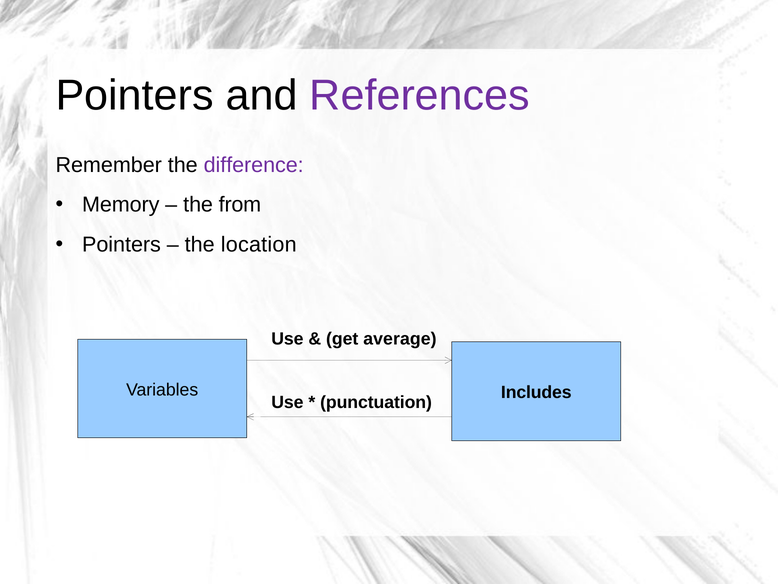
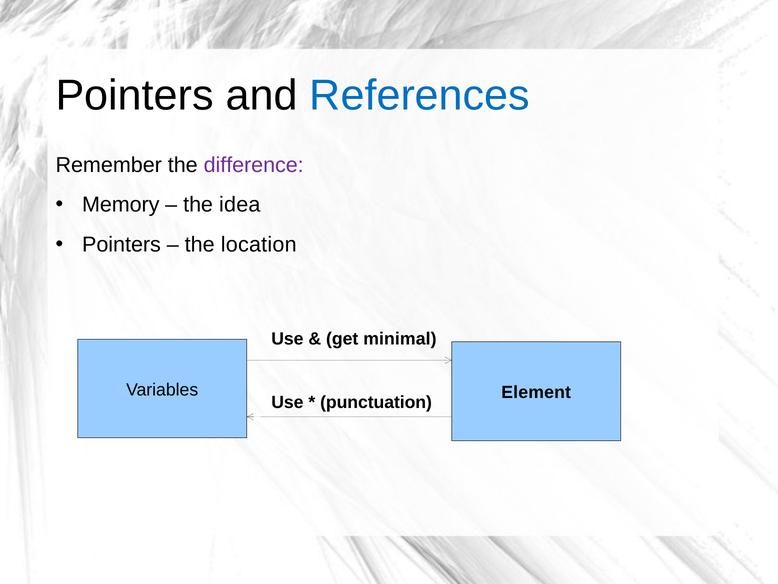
References colour: purple -> blue (420, 95)
from: from -> idea (240, 205)
average: average -> minimal (400, 338)
Includes: Includes -> Element (536, 392)
